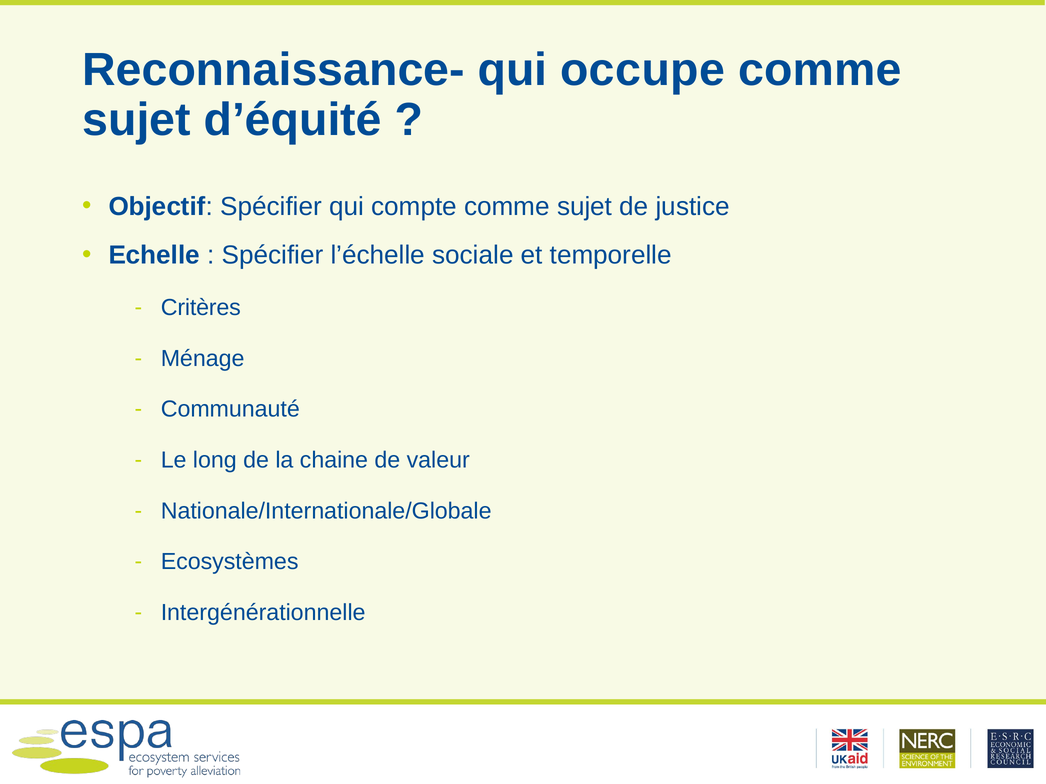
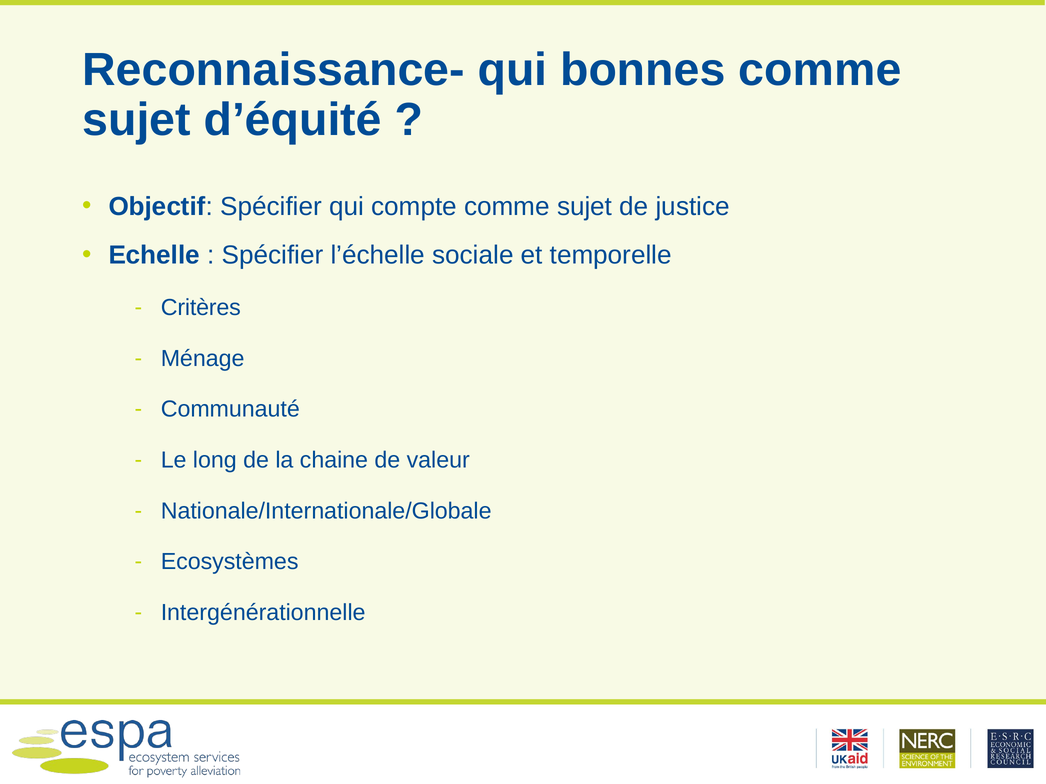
occupe: occupe -> bonnes (643, 70)
